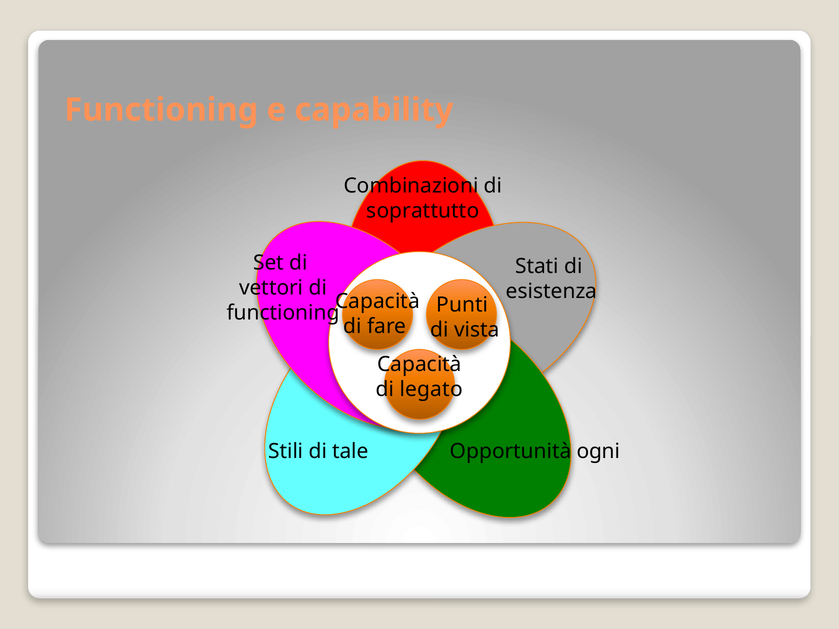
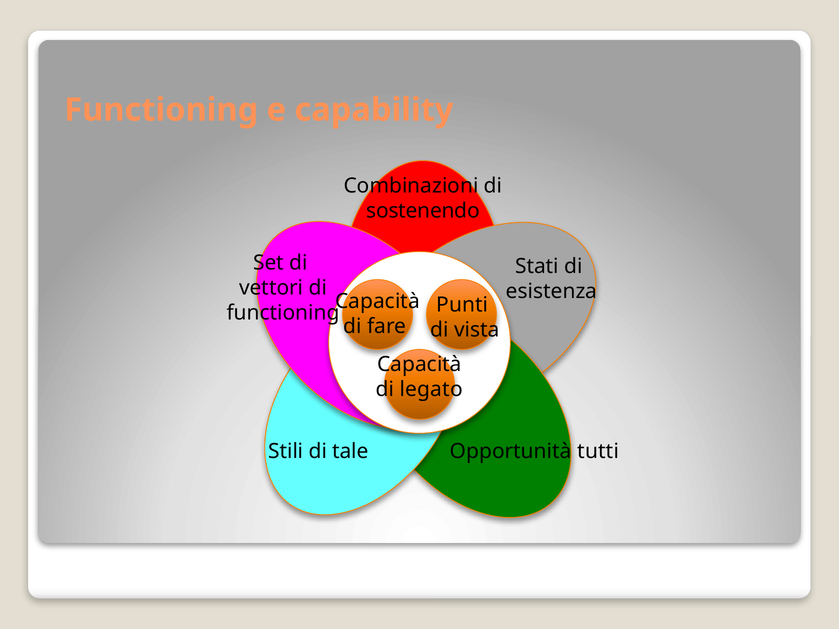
soprattutto: soprattutto -> sostenendo (423, 211)
ogni: ogni -> tutti (598, 452)
